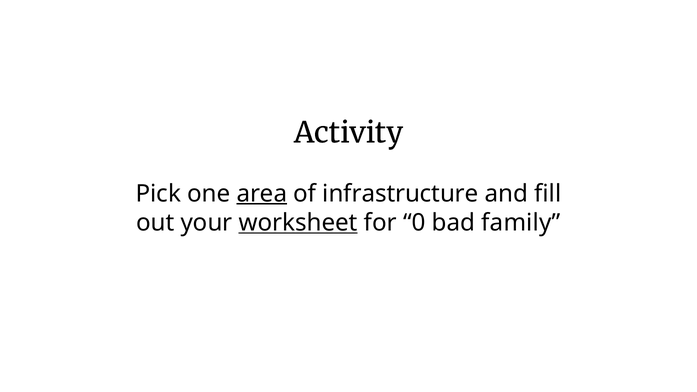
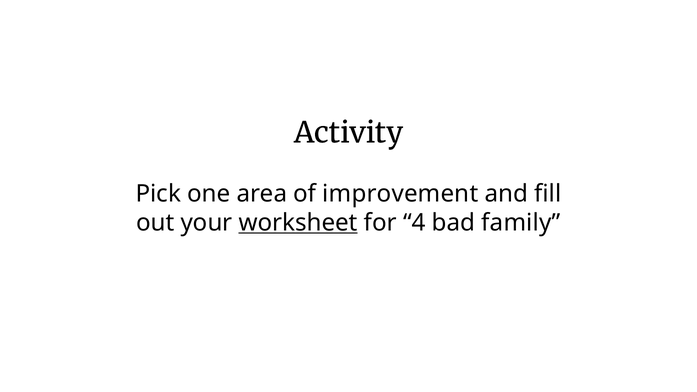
area underline: present -> none (262, 194)
infrastructure: infrastructure -> improvement (400, 194)
0: 0 -> 4 (414, 223)
